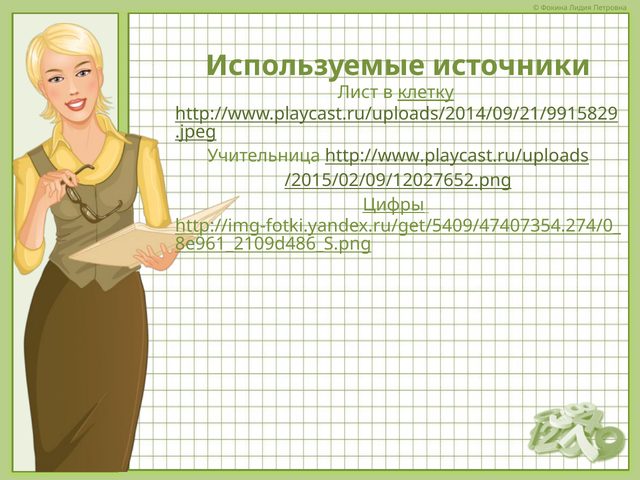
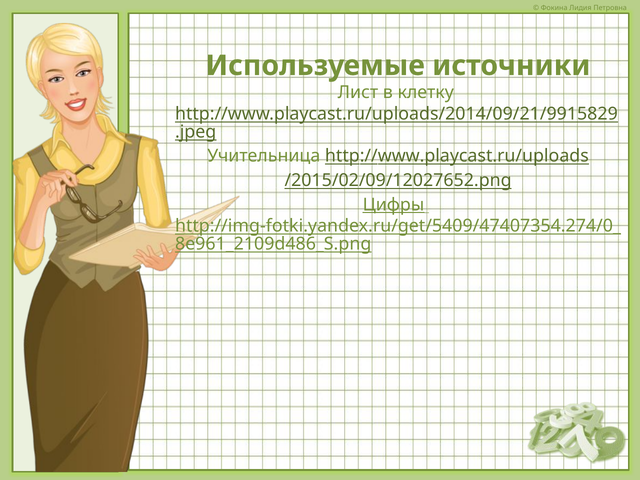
клетку underline: present -> none (426, 93)
